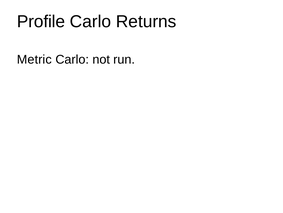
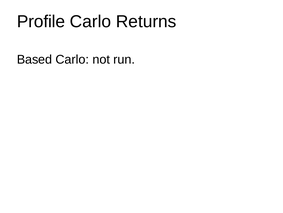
Metric: Metric -> Based (34, 59)
